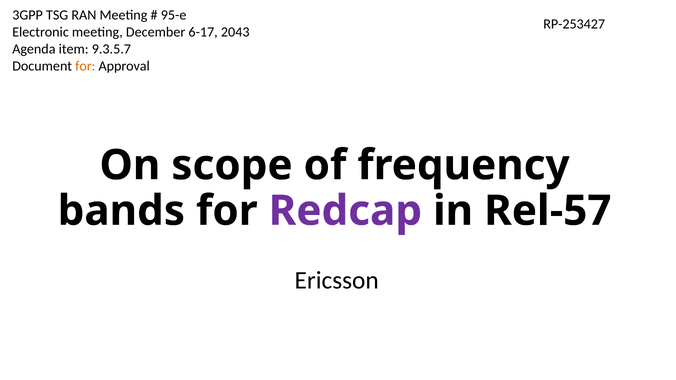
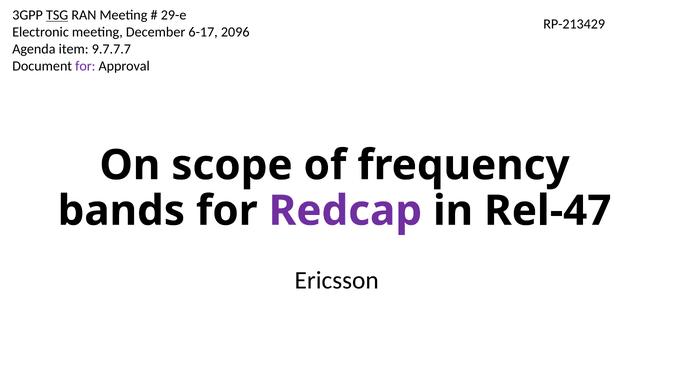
TSG underline: none -> present (57, 15)
95-e: 95-e -> 29-e (174, 15)
RP-253427: RP-253427 -> RP-213429 (574, 24)
2043: 2043 -> 2096 (235, 32)
9.3.5.7: 9.3.5.7 -> 9.7.7.7 (111, 49)
for colour: orange -> purple (85, 66)
Rel-57: Rel-57 -> Rel-47 (548, 211)
